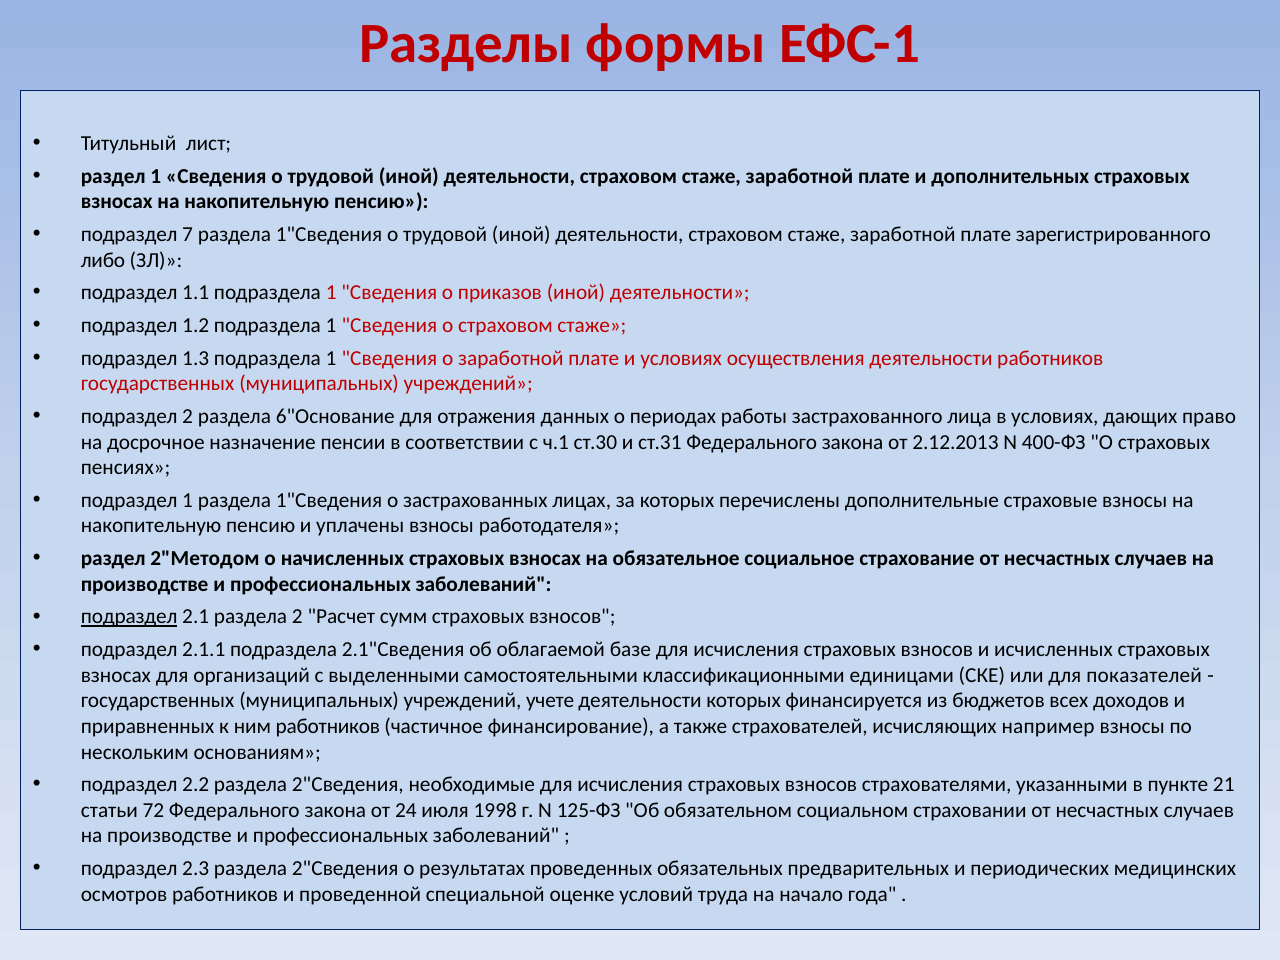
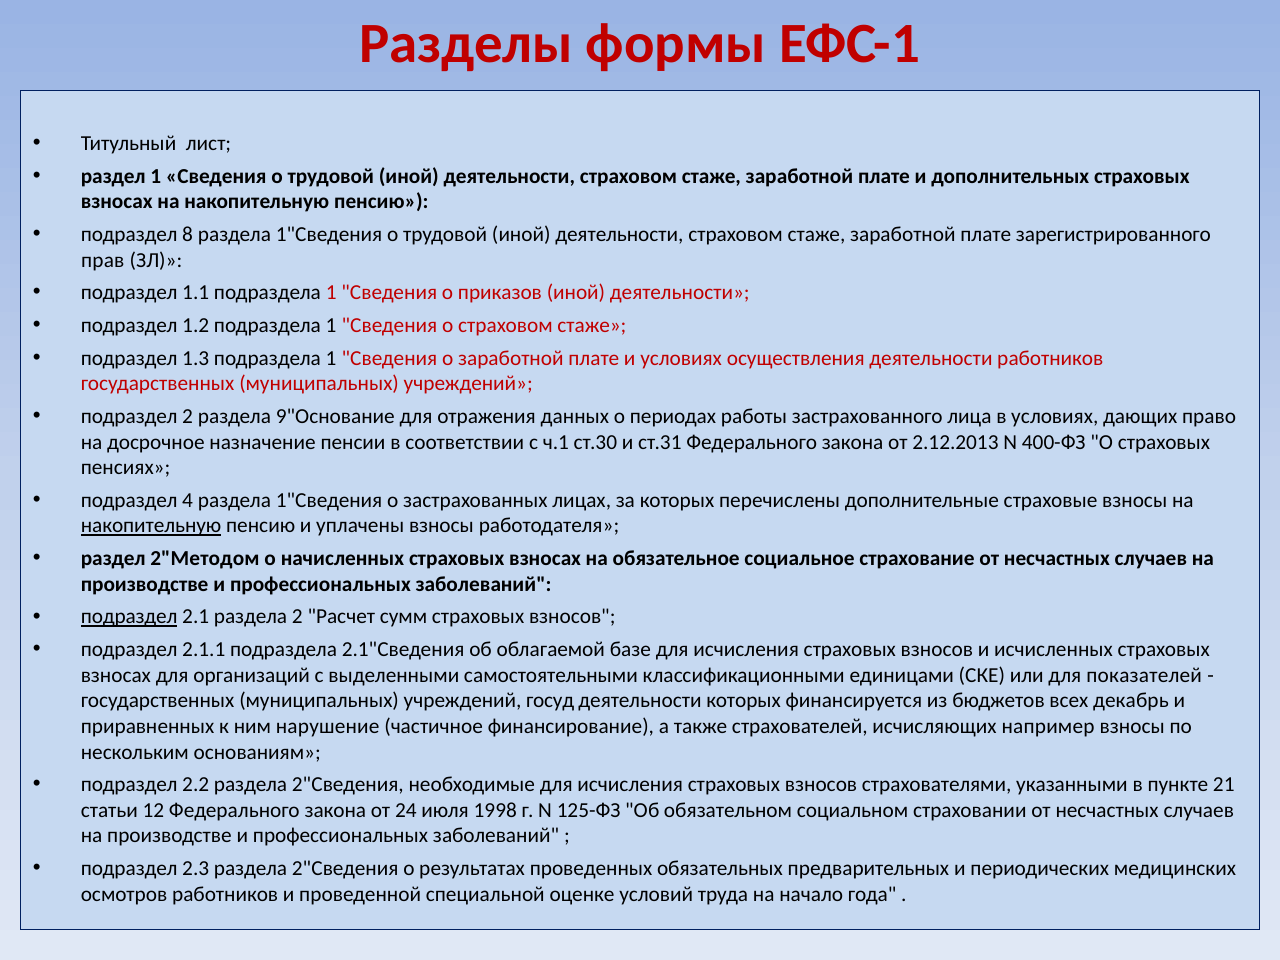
7: 7 -> 8 (188, 234)
либо: либо -> прав (103, 260)
6"Основание: 6"Основание -> 9"Основание (335, 416)
подраздел 1: 1 -> 4 (188, 500)
накопительную underline: none -> present (151, 526)
учете: учете -> госуд (550, 701)
доходов: доходов -> декабрь (1131, 701)
ним работников: работников -> нарушение (328, 726)
72: 72 -> 12 (153, 810)
